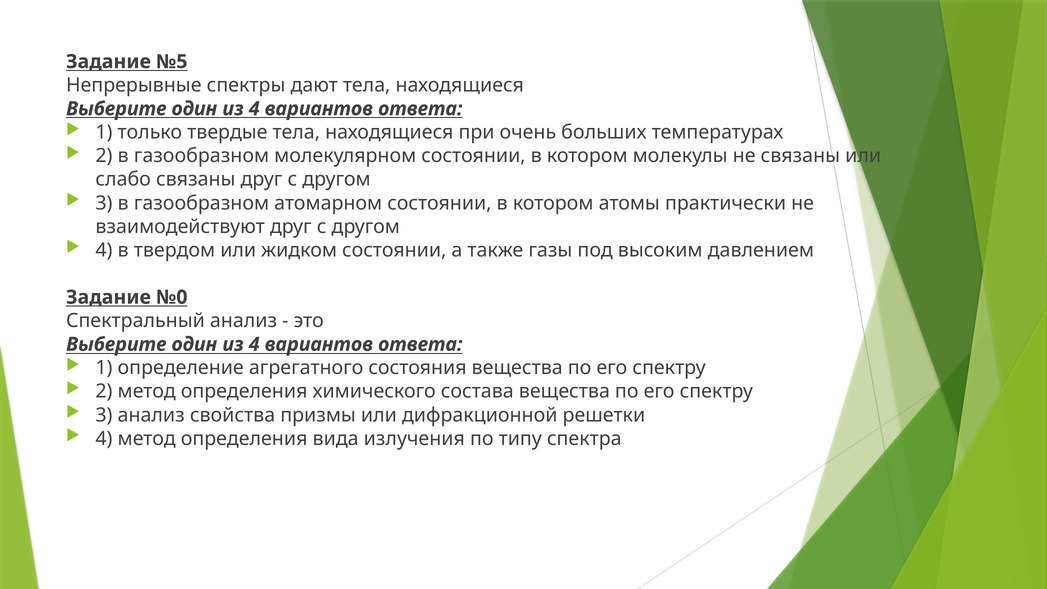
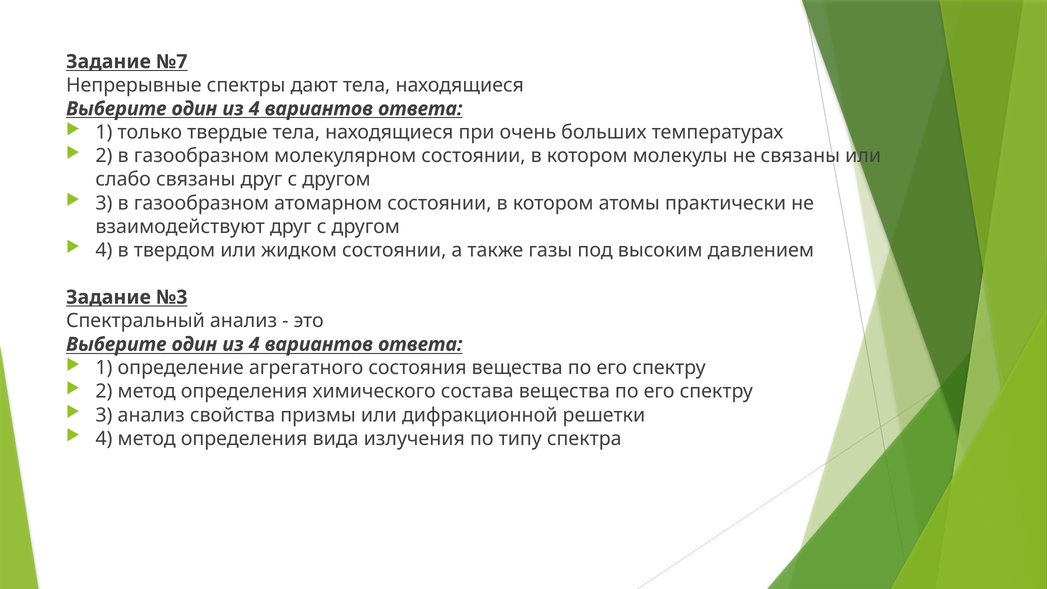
№5: №5 -> №7 (172, 62)
№0: №0 -> №3 (172, 297)
